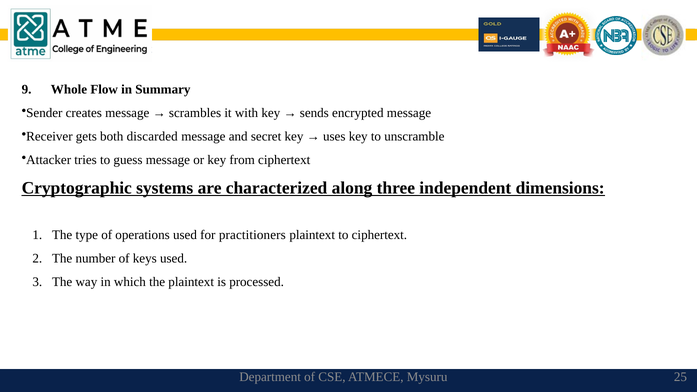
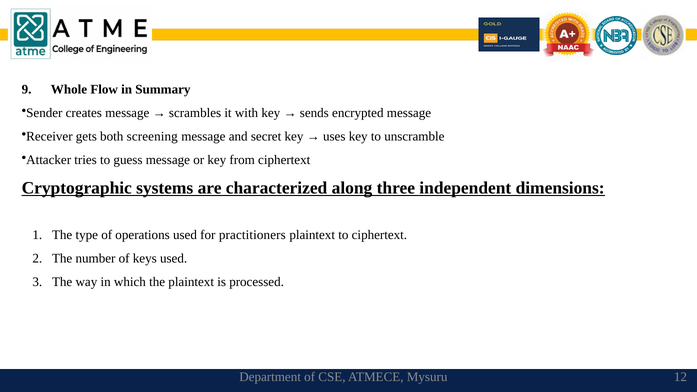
discarded: discarded -> screening (152, 136)
25: 25 -> 12 (680, 377)
